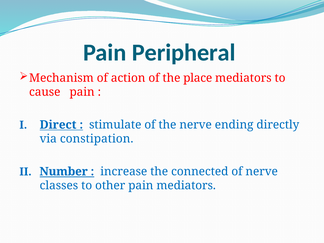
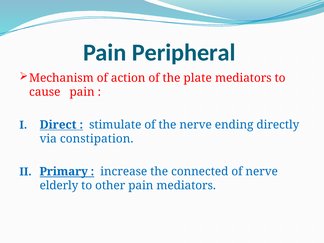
place: place -> plate (198, 78)
Number: Number -> Primary (64, 172)
classes: classes -> elderly (59, 186)
